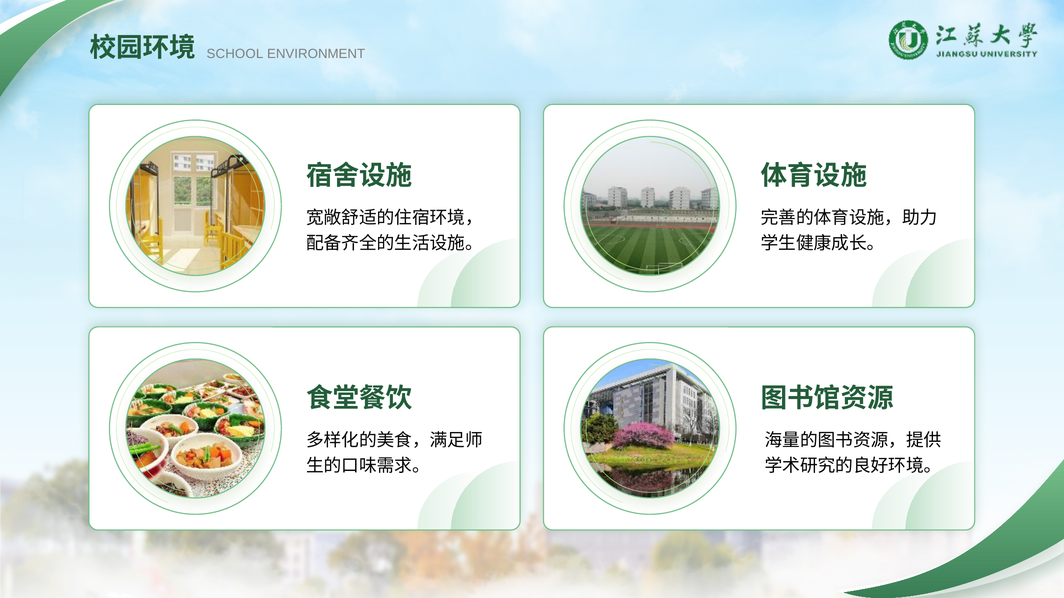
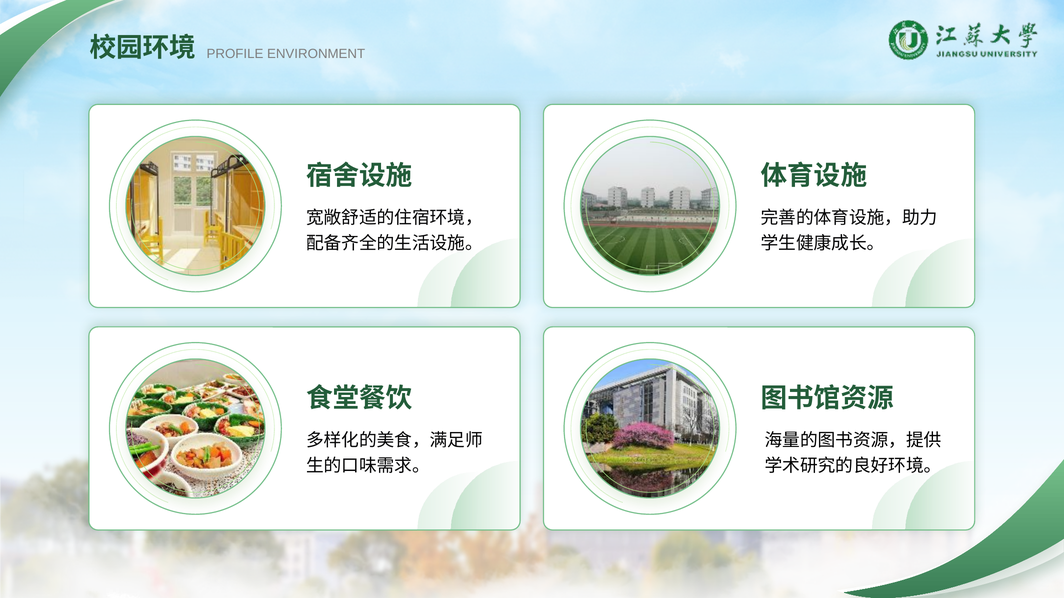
SCHOOL: SCHOOL -> PROFILE (235, 54)
